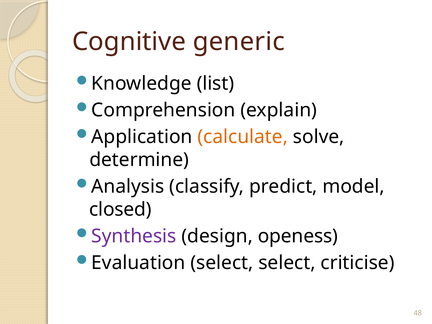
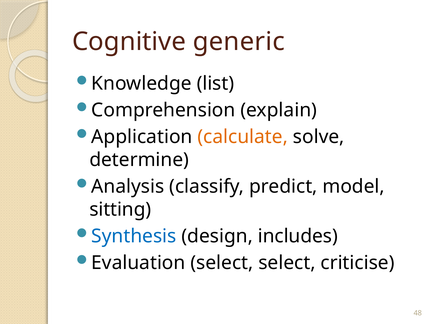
closed: closed -> sitting (120, 209)
Synthesis colour: purple -> blue (134, 236)
openess: openess -> includes (298, 236)
